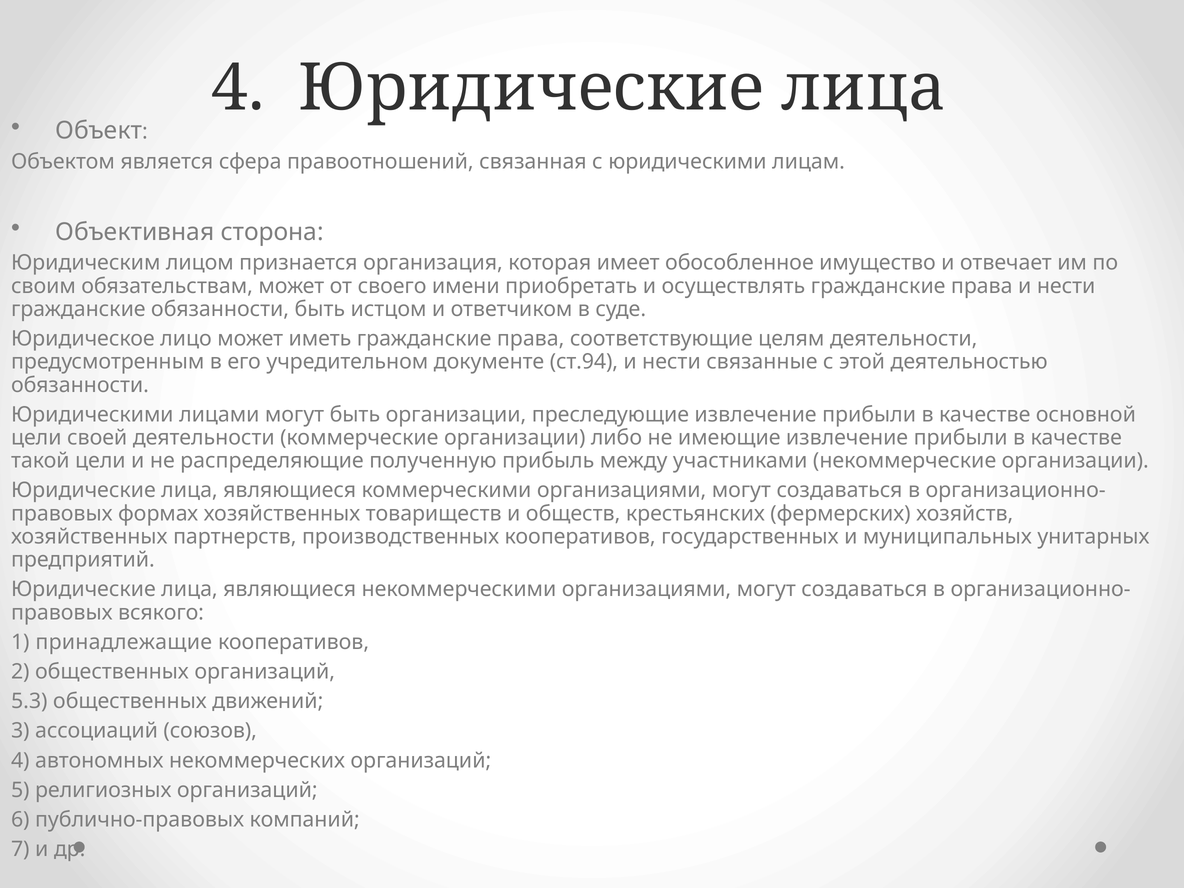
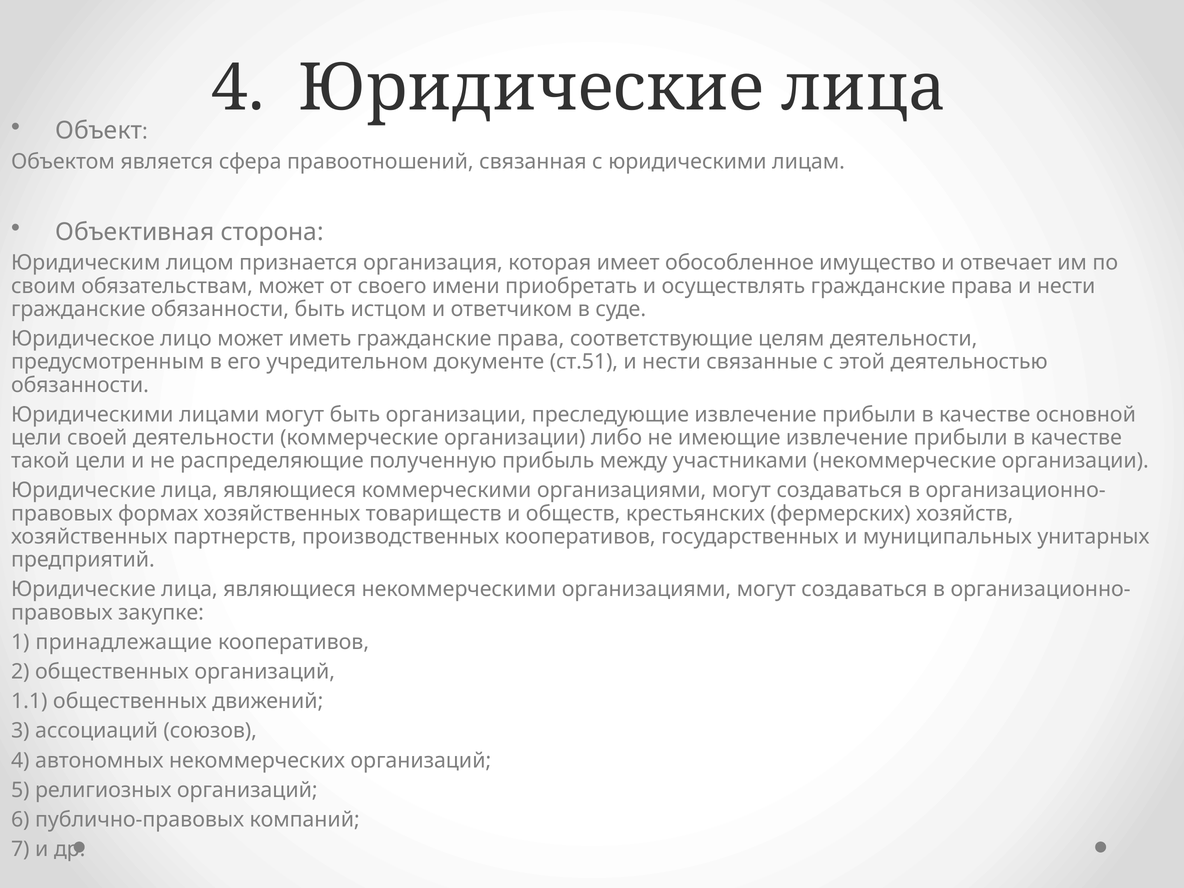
ст.94: ст.94 -> ст.51 (584, 362)
всякого: всякого -> закупке (161, 612)
5.3: 5.3 -> 1.1 (29, 701)
